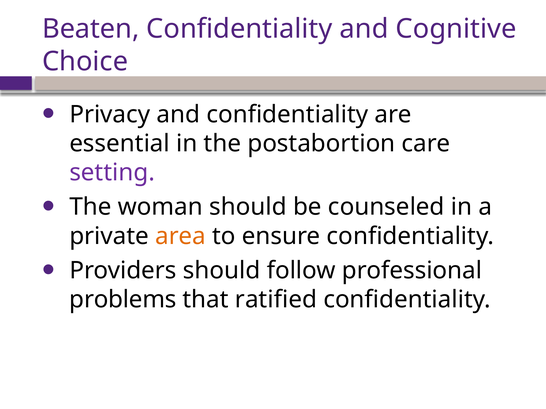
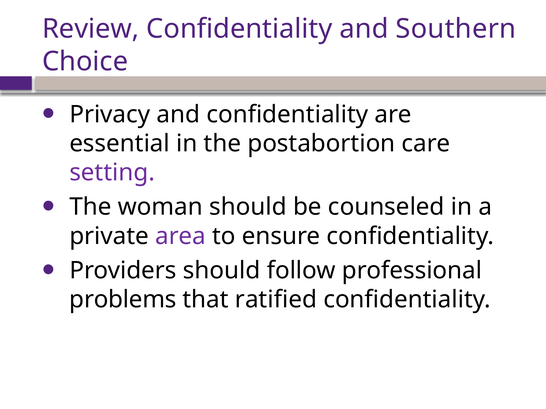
Beaten: Beaten -> Review (91, 29)
Cognitive: Cognitive -> Southern (456, 29)
area colour: orange -> purple (181, 236)
